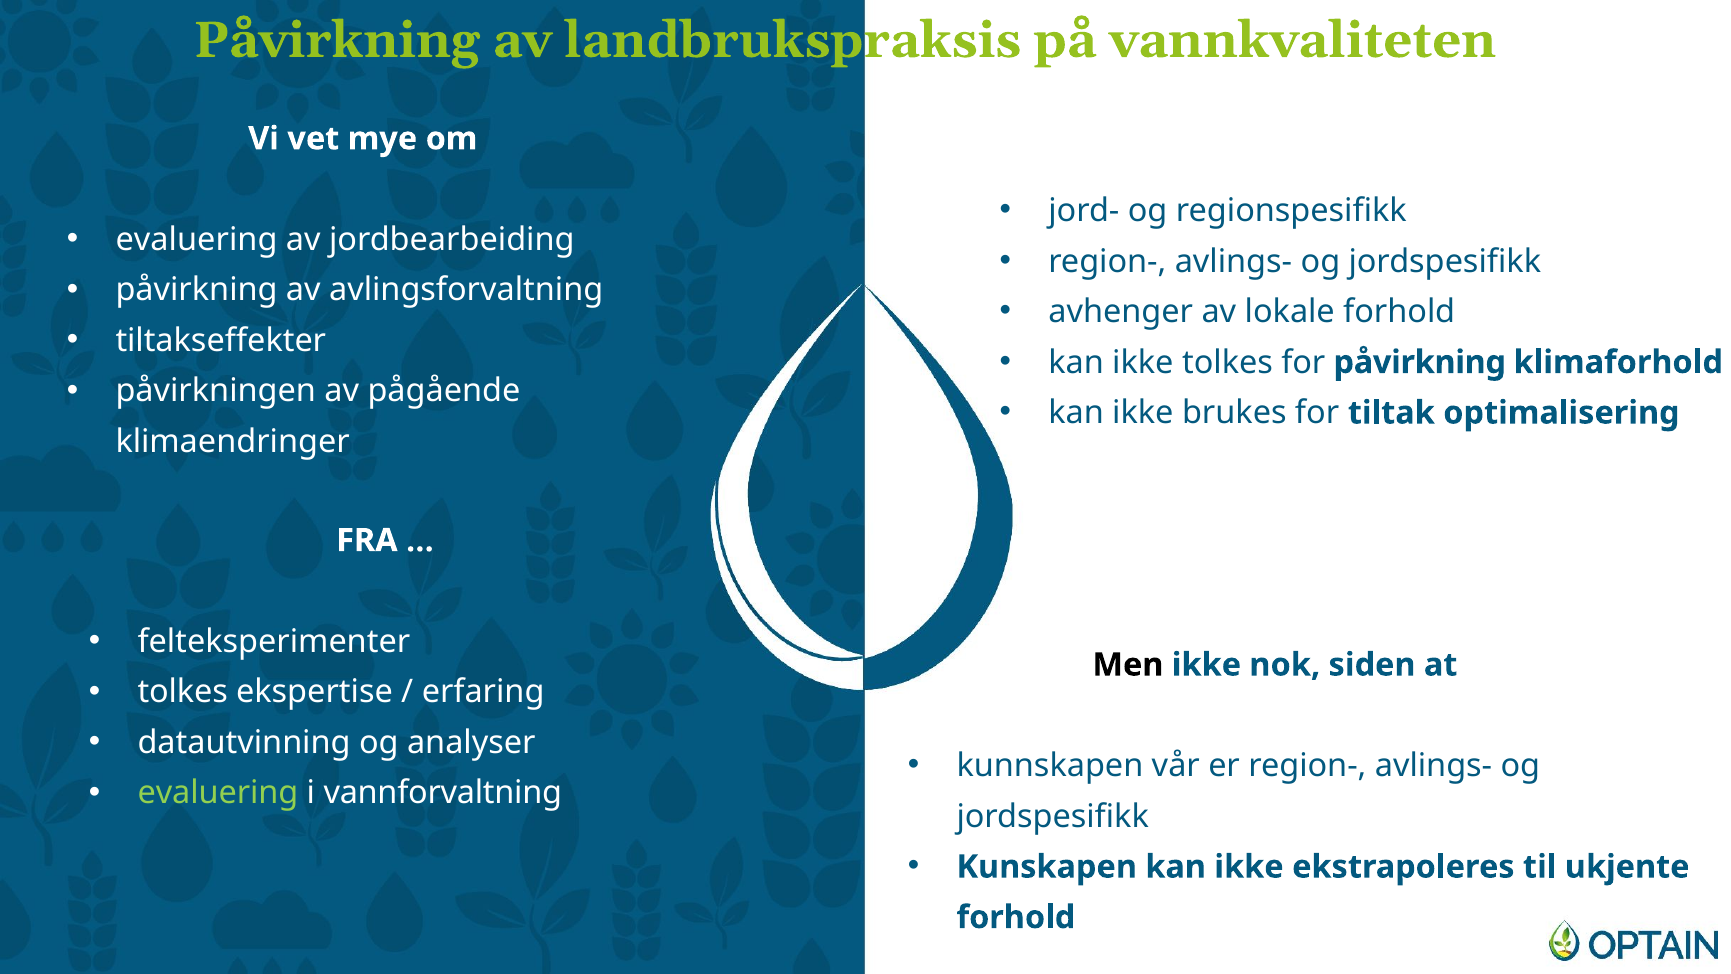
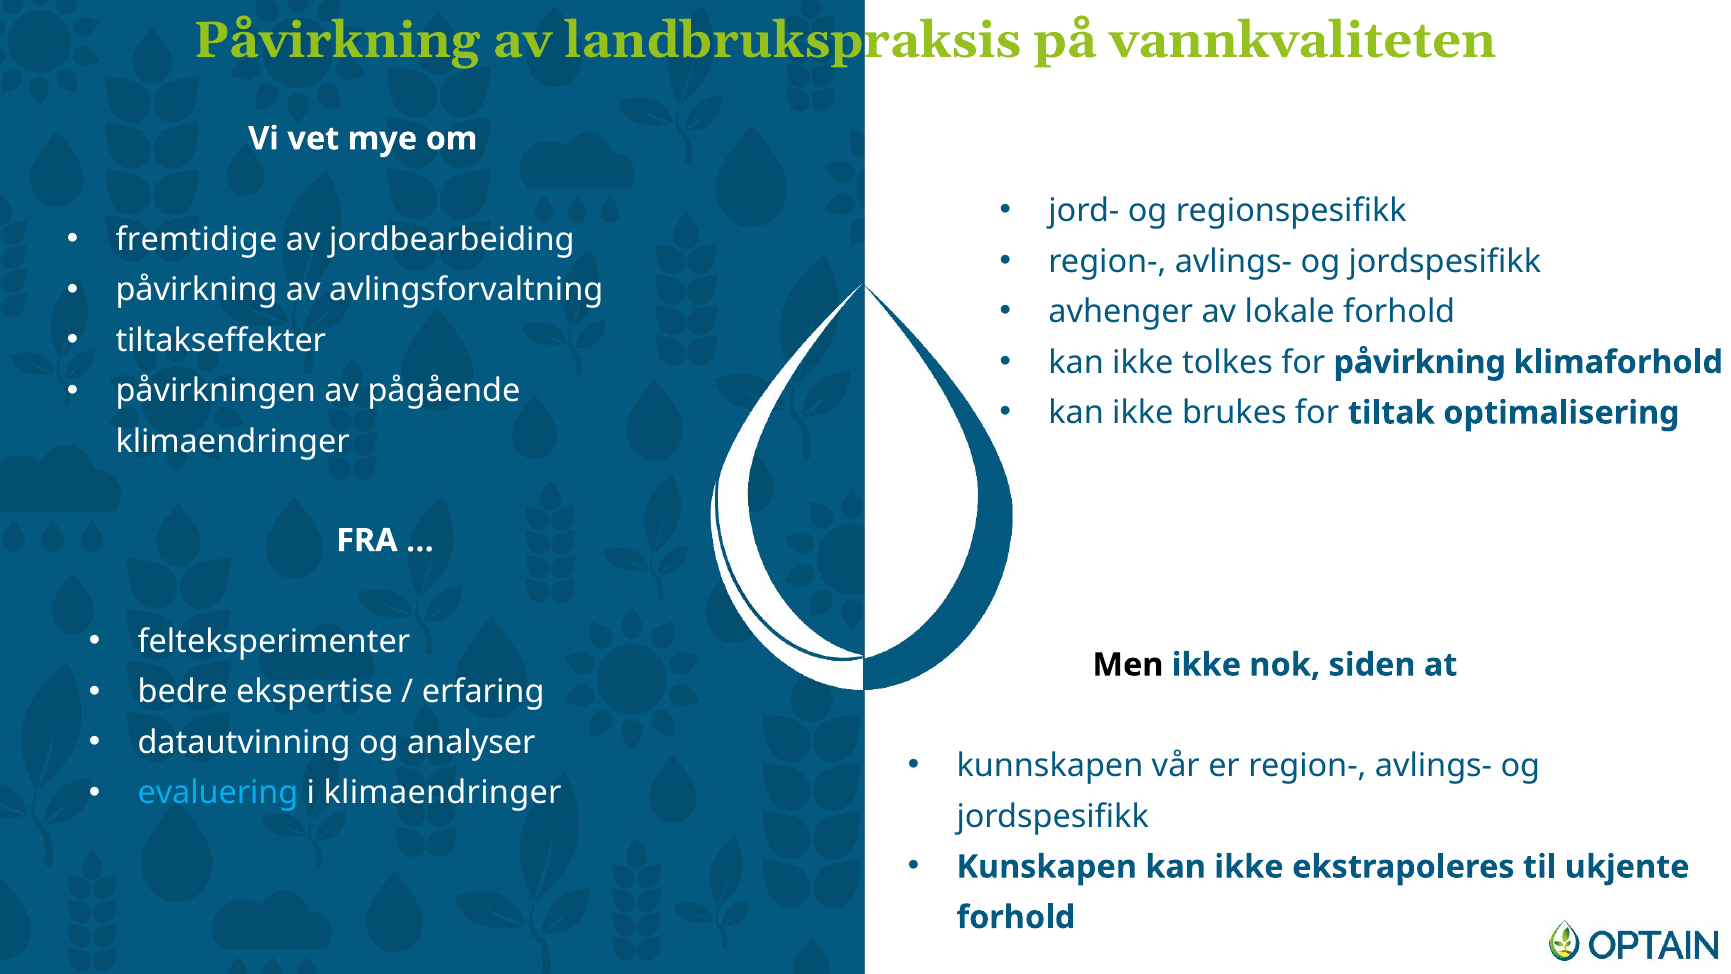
evaluering: evaluering -> fremtidige (196, 240)
tolkes: tolkes -> bedre (183, 692)
evaluering colour: light green -> light blue (218, 793)
i vannforvaltning: vannforvaltning -> klimaendringer (443, 793)
